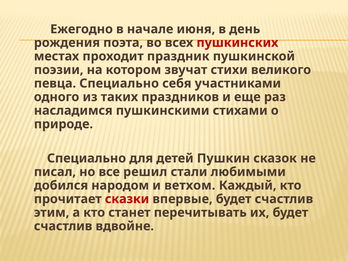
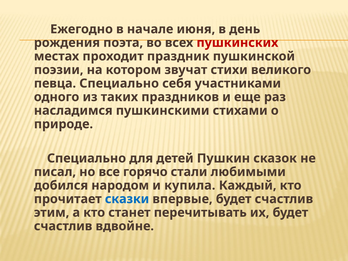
решил: решил -> горячо (145, 172)
ветхом: ветхом -> купила (190, 185)
сказки colour: red -> blue (127, 199)
